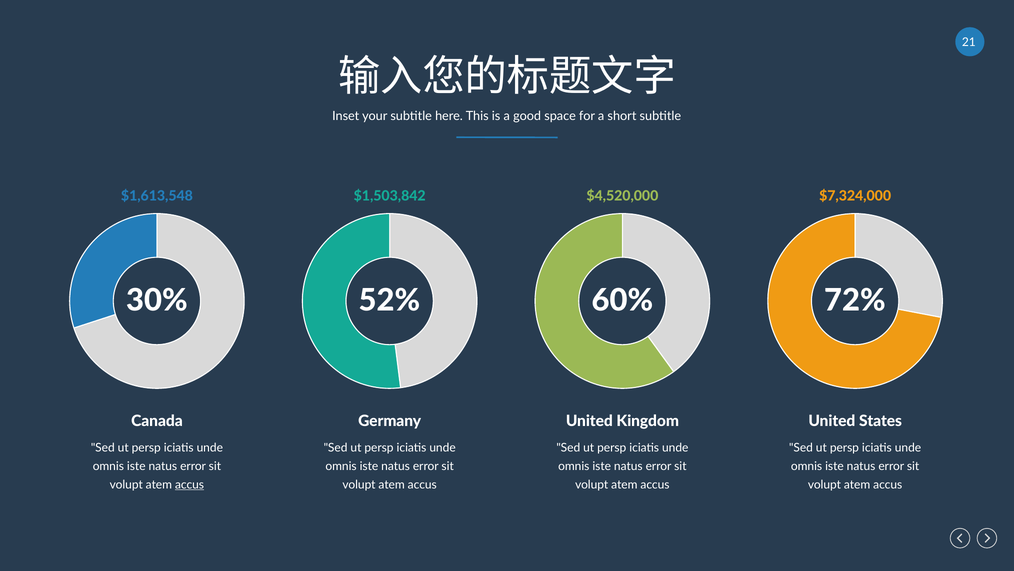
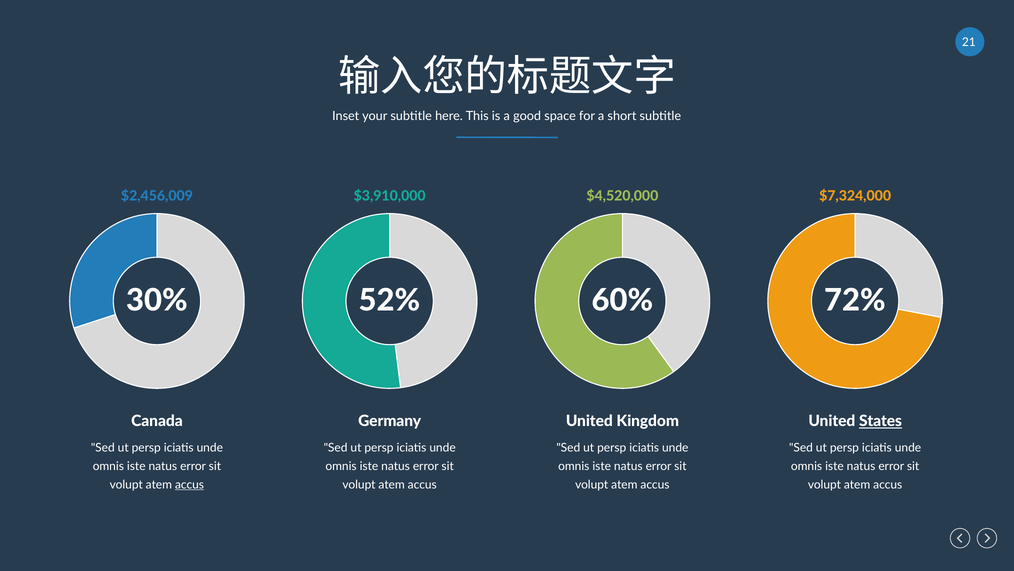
$1,613,548: $1,613,548 -> $2,456,009 (157, 196)
$1,503,842: $1,503,842 -> $3,910,000 (390, 196)
States underline: none -> present (880, 421)
